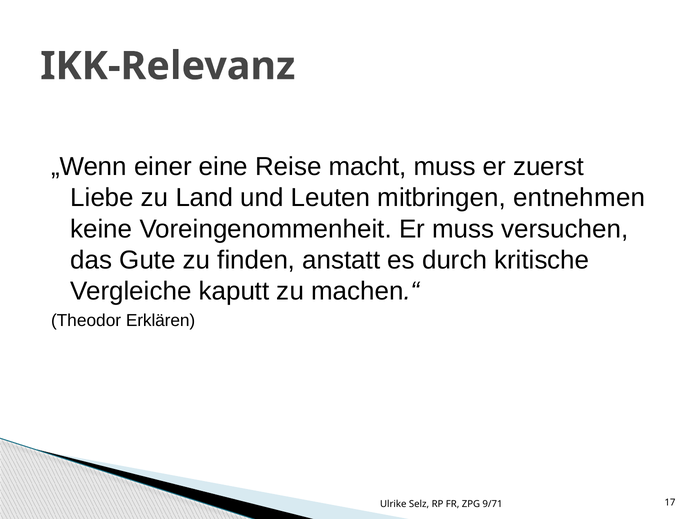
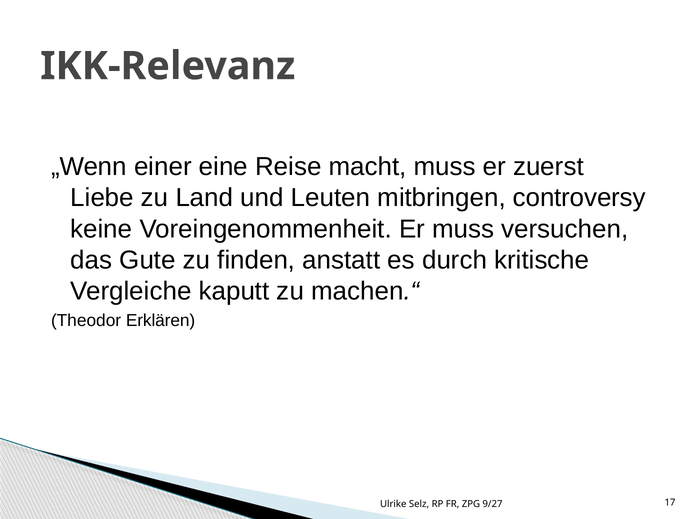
entnehmen: entnehmen -> controversy (579, 198)
9/71: 9/71 -> 9/27 (493, 504)
